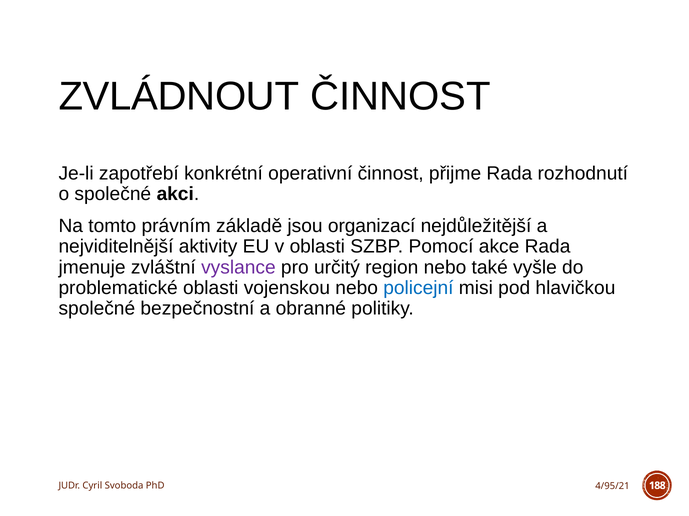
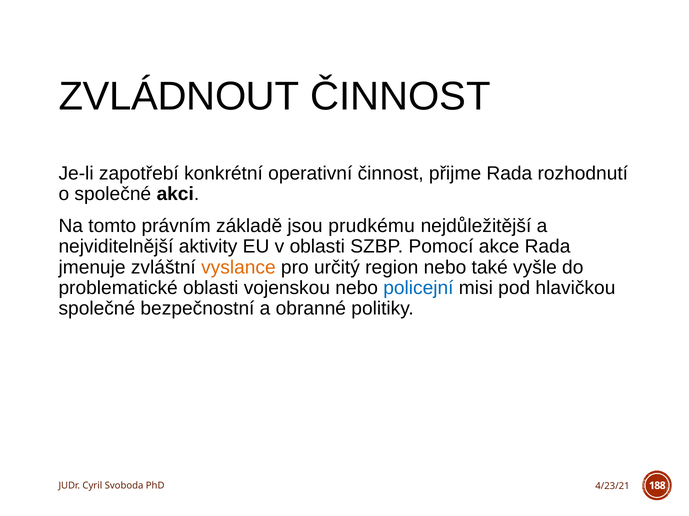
organizací: organizací -> prudkému (372, 226)
vyslance colour: purple -> orange (238, 268)
4/95/21: 4/95/21 -> 4/23/21 (612, 487)
